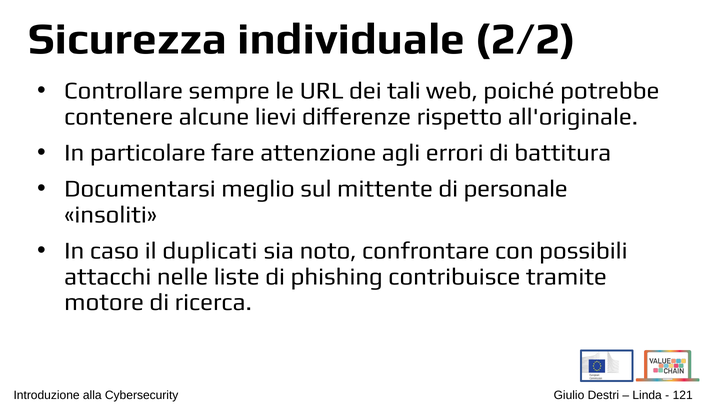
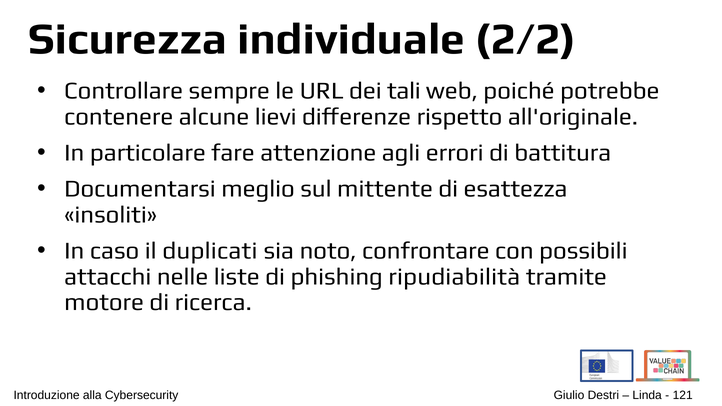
personale: personale -> esattezza (516, 189)
contribuisce: contribuisce -> ripudiabilità (454, 277)
